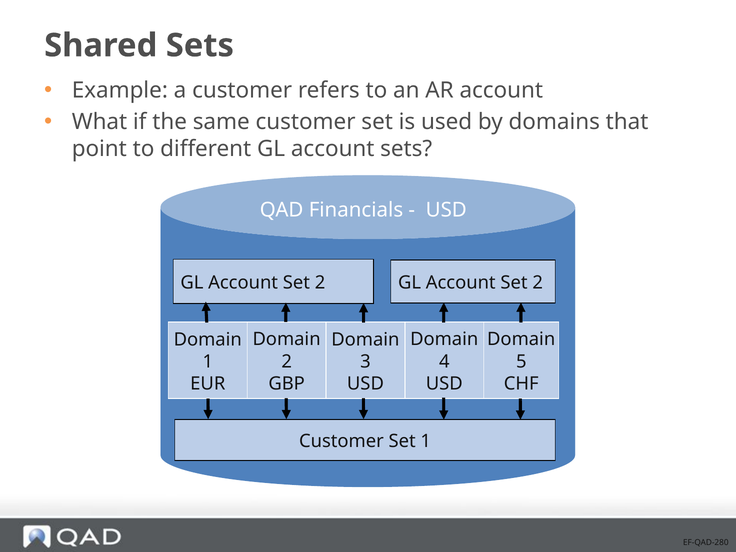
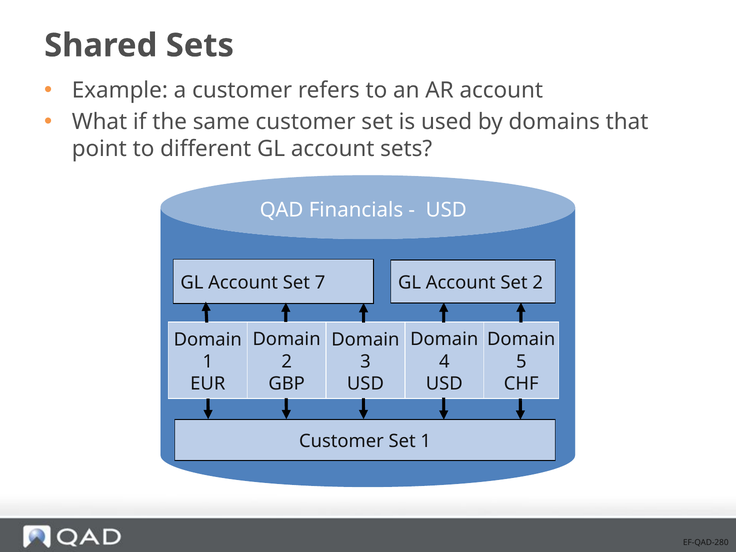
2: 2 -> 7 (320, 283)
